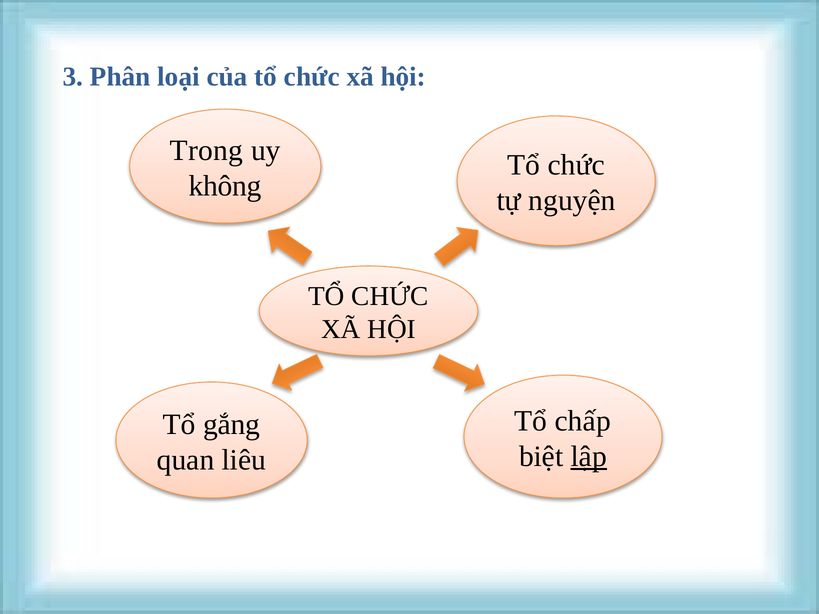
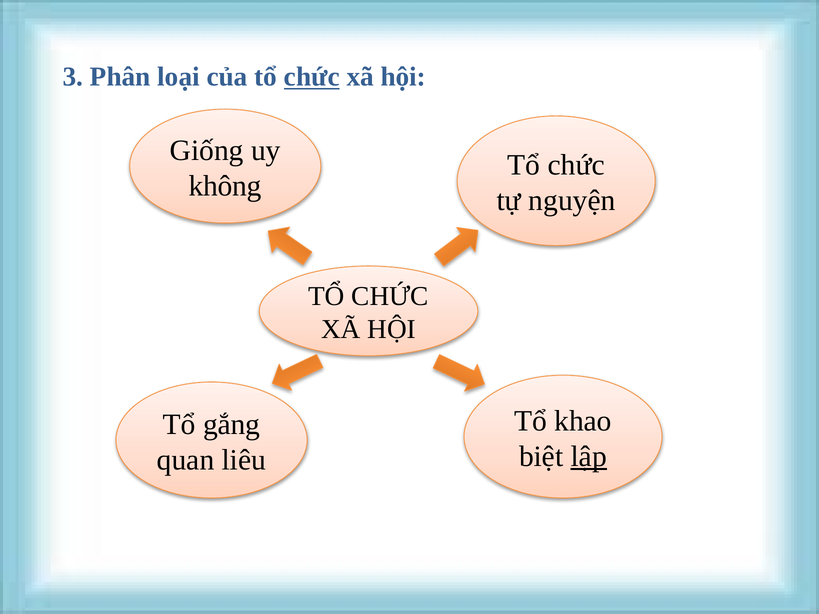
chức underline: none -> present (312, 77)
Trong: Trong -> Giống (207, 150)
chấp: chấp -> khao (583, 421)
